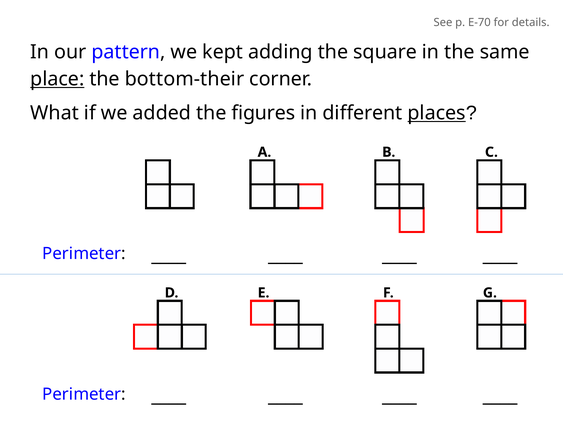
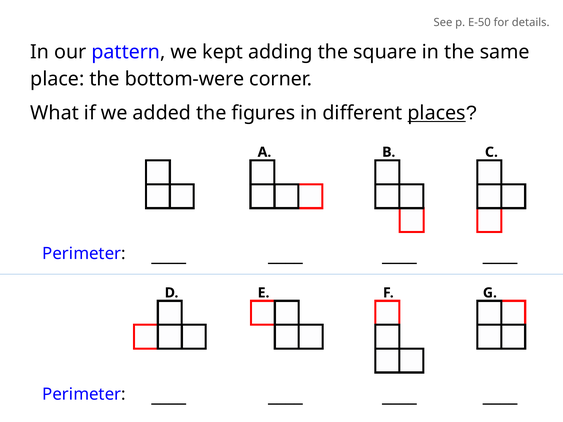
E-70: E-70 -> E-50 (479, 22)
place underline: present -> none (57, 79)
bottom-their: bottom-their -> bottom-were (185, 79)
